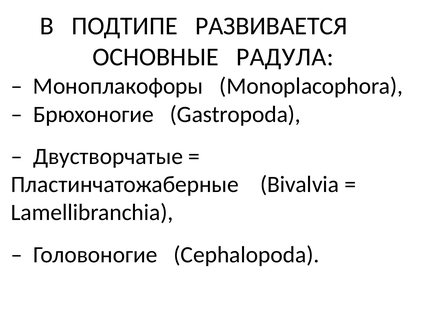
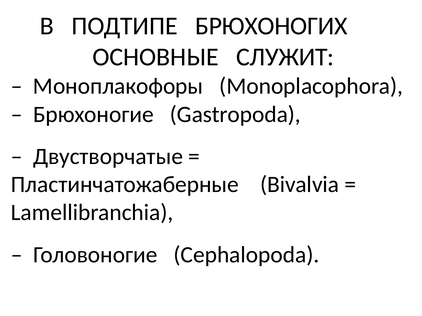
РАЗВИВАЕТСЯ: РАЗВИВАЕТСЯ -> БРЮХОНОГИХ (271, 26)
РАДУЛА: РАДУЛА -> СЛУЖИТ (285, 57)
